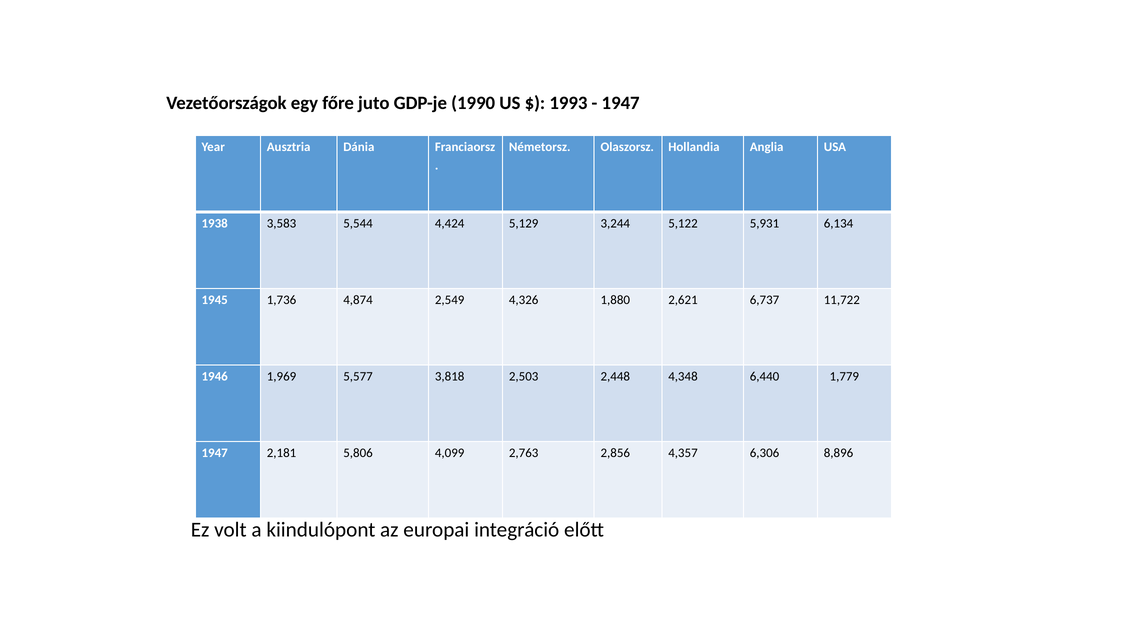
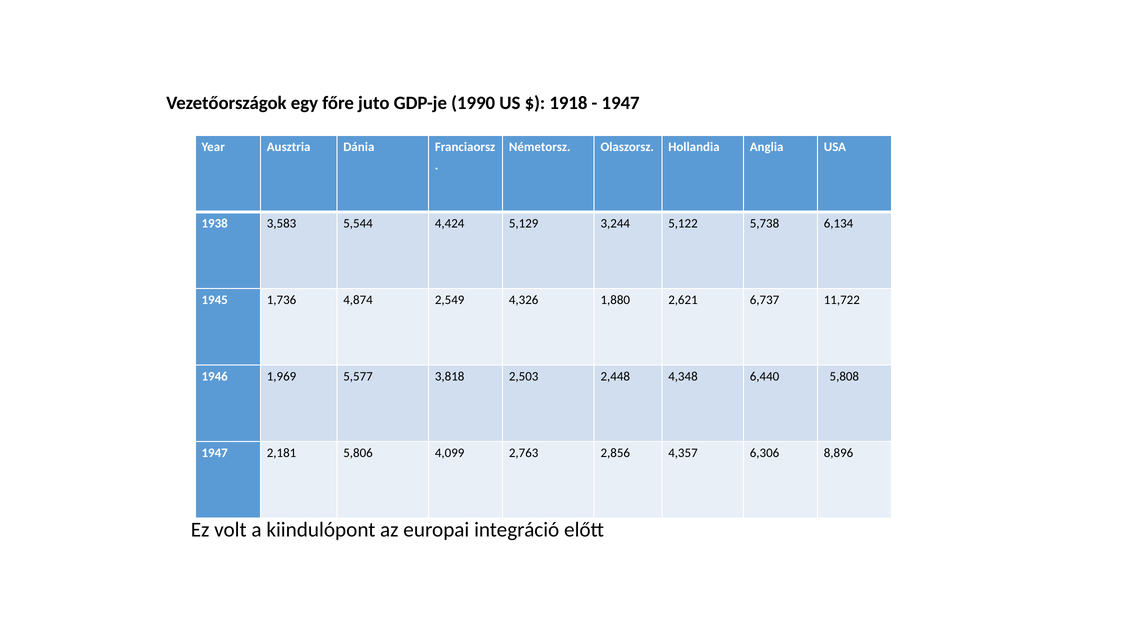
1993: 1993 -> 1918 (568, 103)
5,931: 5,931 -> 5,738 (765, 223)
1,779: 1,779 -> 5,808 (844, 376)
